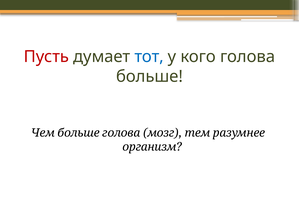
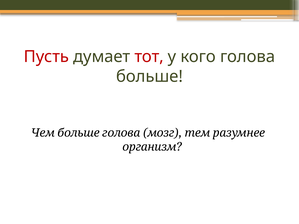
тот colour: blue -> red (149, 57)
